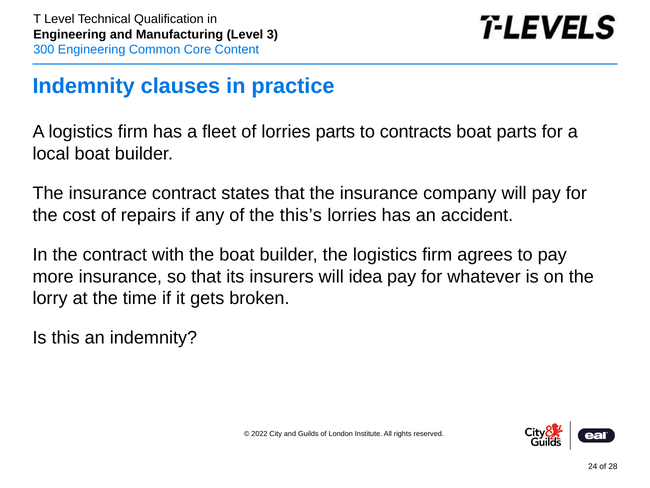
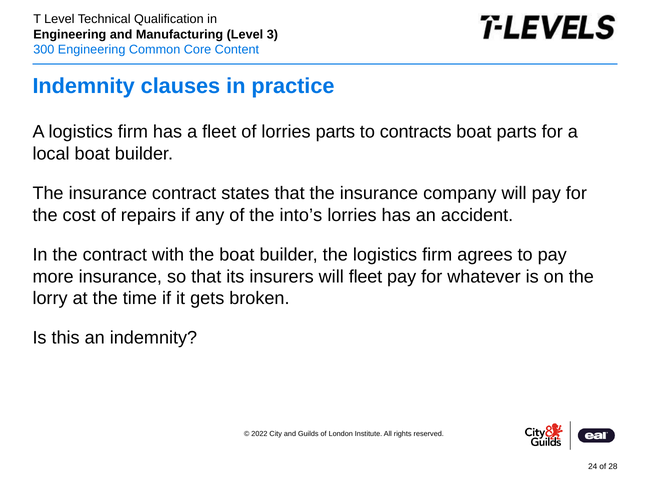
this’s: this’s -> into’s (301, 215)
will idea: idea -> fleet (366, 276)
